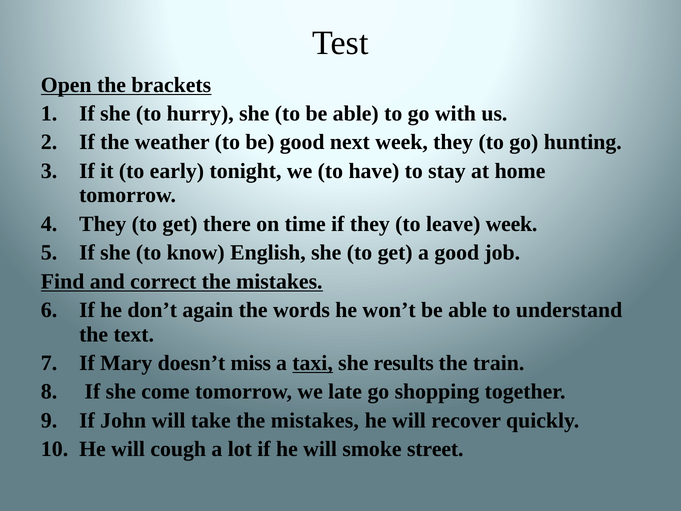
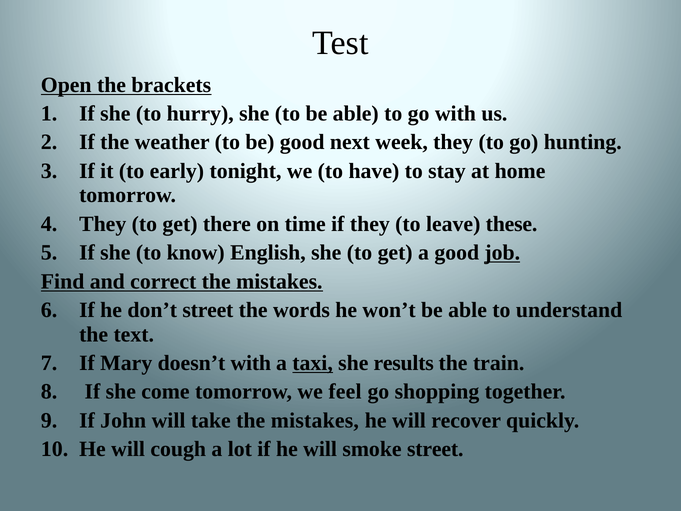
leave week: week -> these (512, 224)
job underline: none -> present (502, 253)
don’t again: again -> street (208, 310)
doesn’t miss: miss -> with (251, 363)
late: late -> feel (345, 392)
